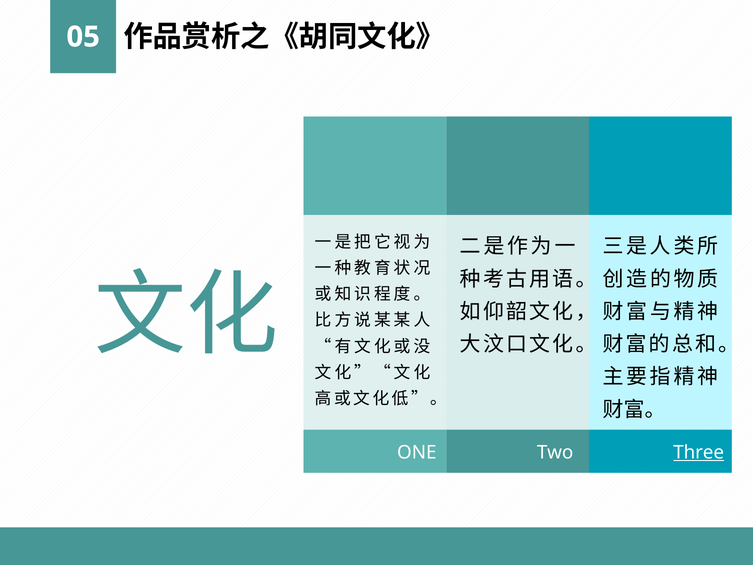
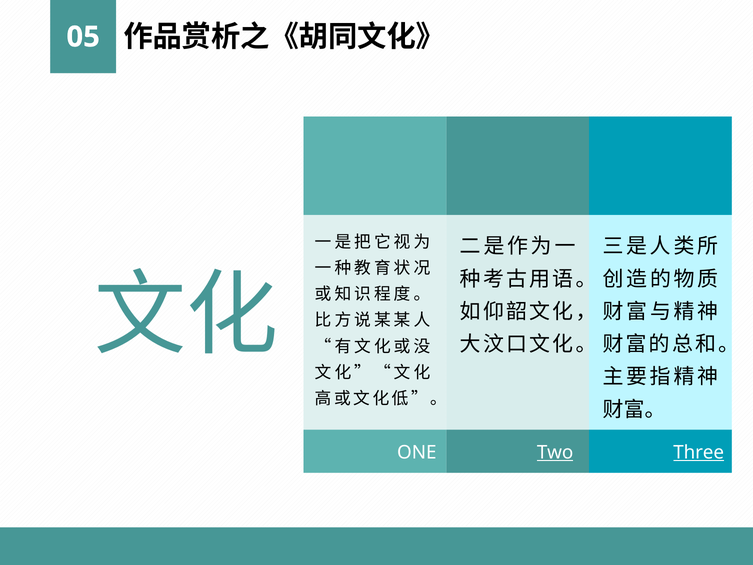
Two underline: none -> present (555, 452)
